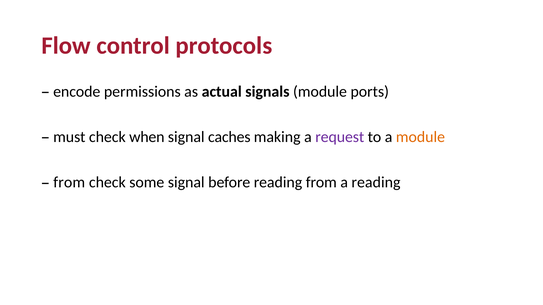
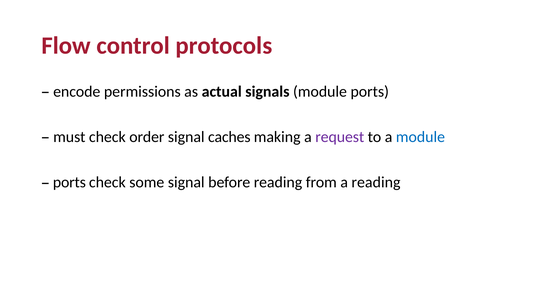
when: when -> order (147, 137)
module colour: orange -> blue (420, 137)
from: from -> ports (69, 183)
